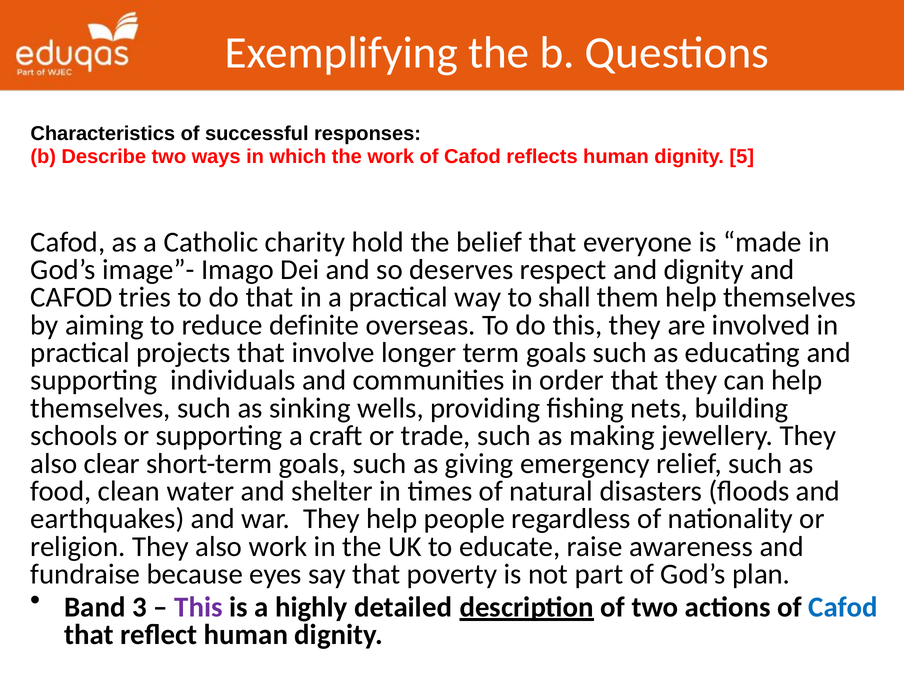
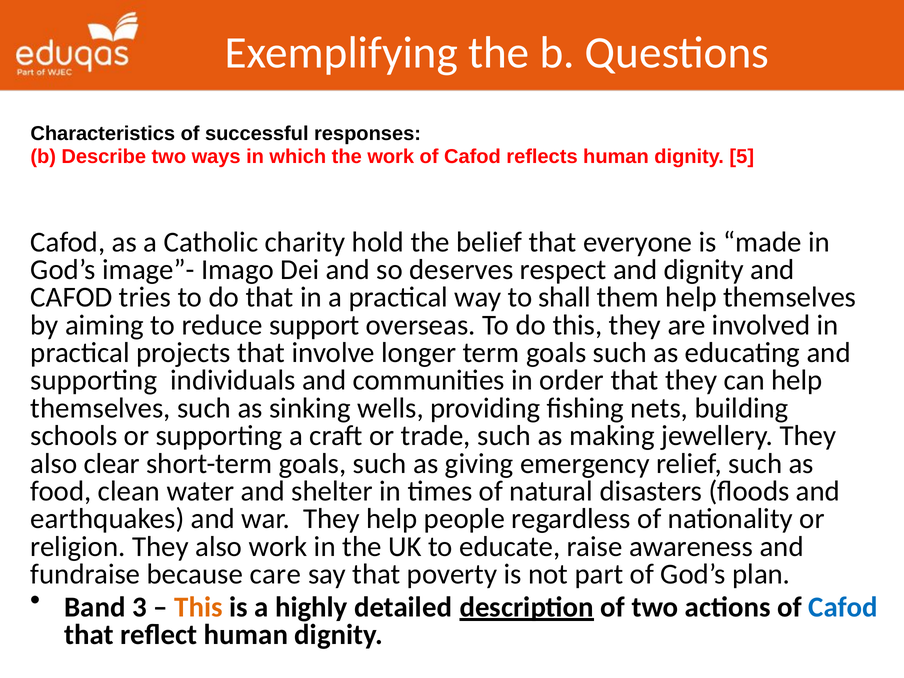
definite: definite -> support (314, 325)
eyes: eyes -> care (275, 574)
This colour: purple -> orange (198, 607)
